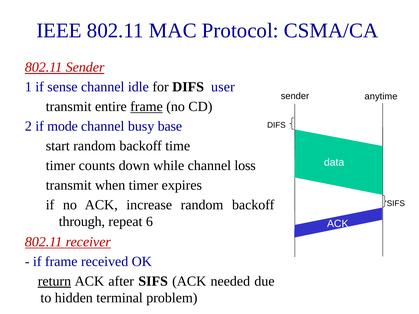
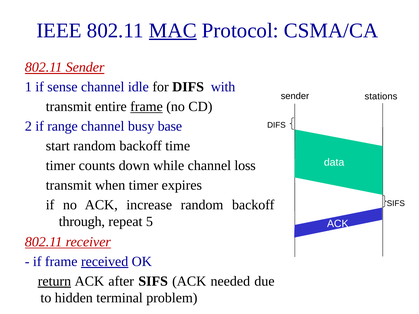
MAC underline: none -> present (173, 30)
user: user -> with (223, 87)
anytime: anytime -> stations (381, 96)
mode: mode -> range (62, 126)
6: 6 -> 5 (149, 222)
received underline: none -> present (105, 262)
